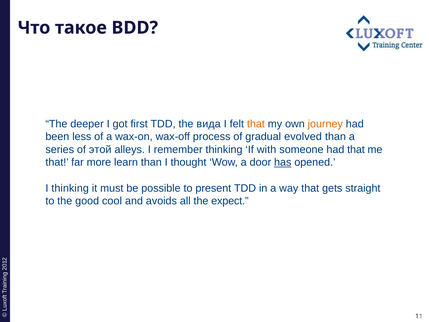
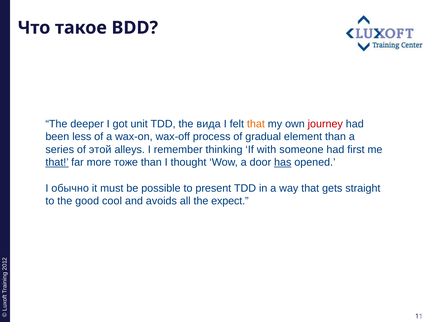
first: first -> unit (139, 124)
journey colour: orange -> red (325, 124)
evolved: evolved -> element (303, 137)
had that: that -> first (356, 149)
that underline: none -> present (57, 162)
learn: learn -> тоже (126, 162)
I thinking: thinking -> обычно (70, 188)
